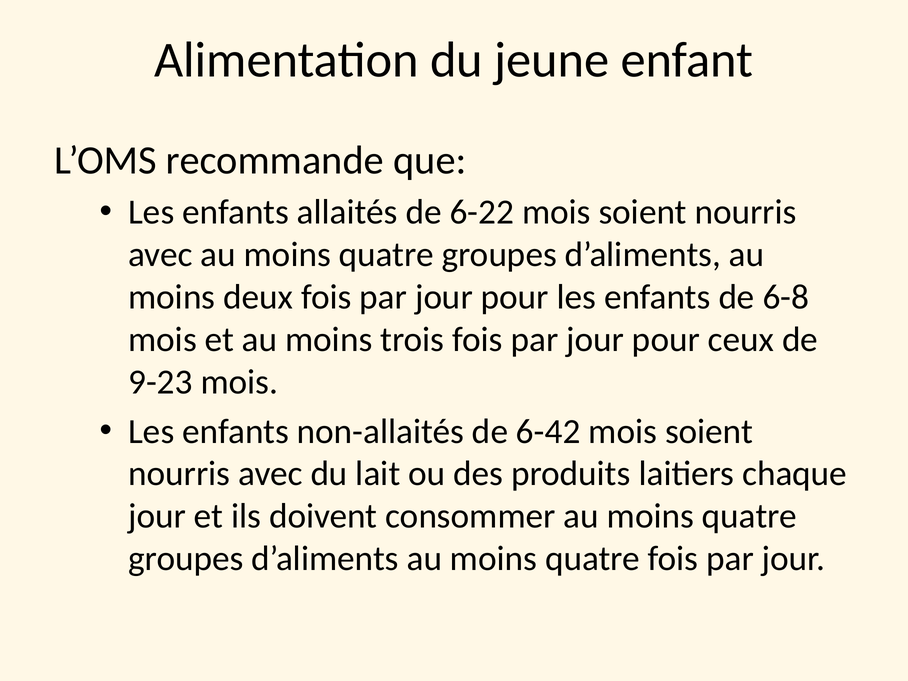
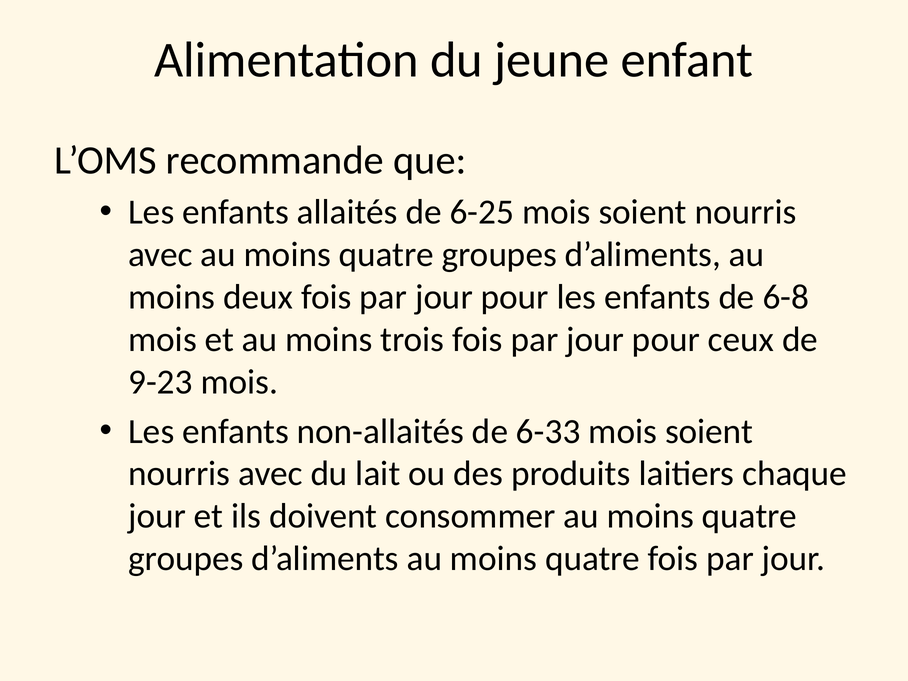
6-22: 6-22 -> 6-25 (482, 212)
6-42: 6-42 -> 6-33 (548, 431)
